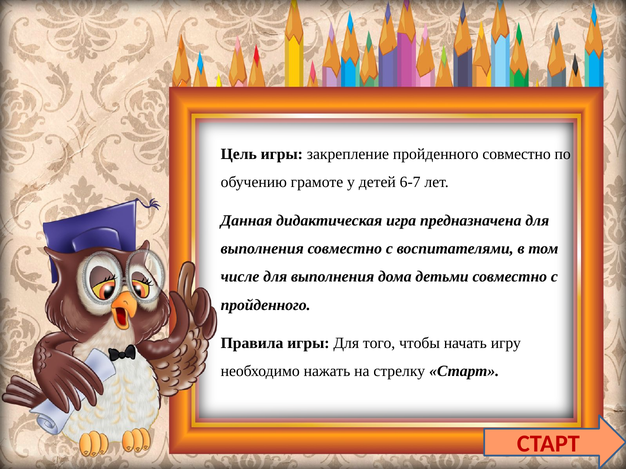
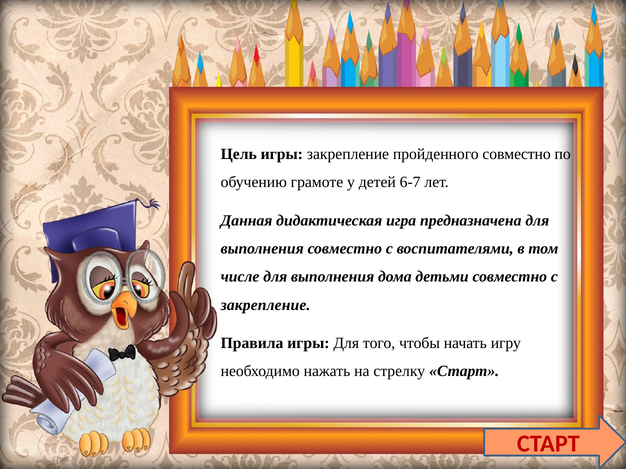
пройденного: пройденного -> закрепление (266, 305)
